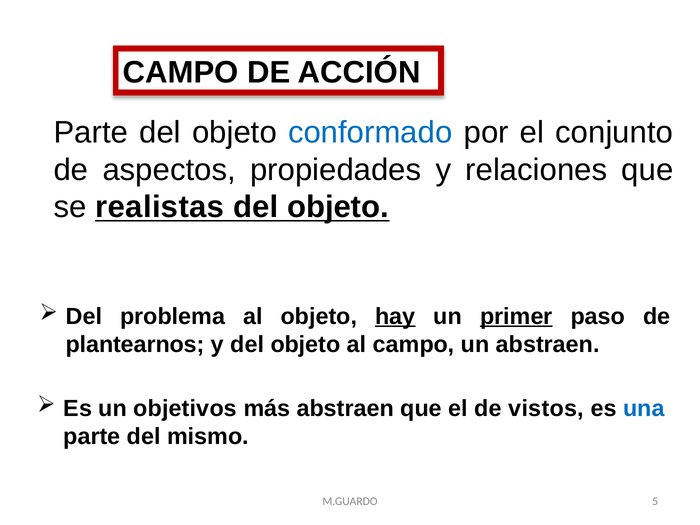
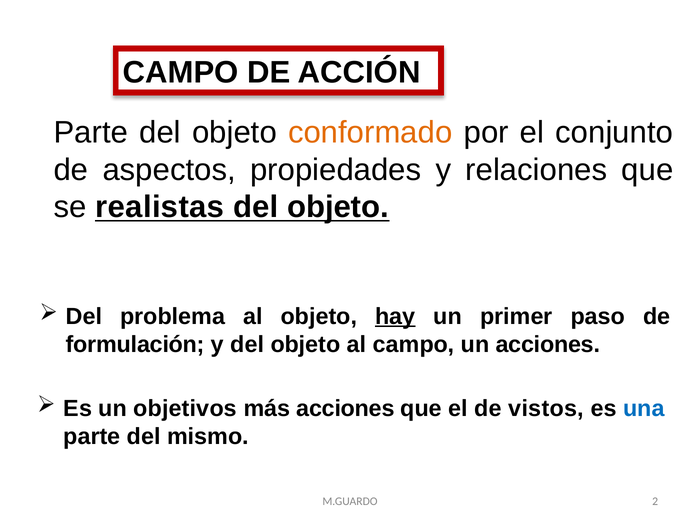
conformado colour: blue -> orange (370, 132)
primer underline: present -> none (516, 316)
plantearnos: plantearnos -> formulación (135, 344)
un abstraen: abstraen -> acciones (548, 344)
más abstraen: abstraen -> acciones (345, 408)
5: 5 -> 2 (655, 501)
